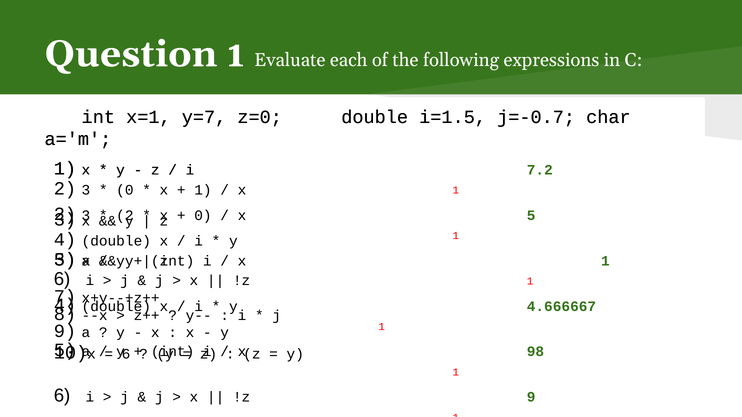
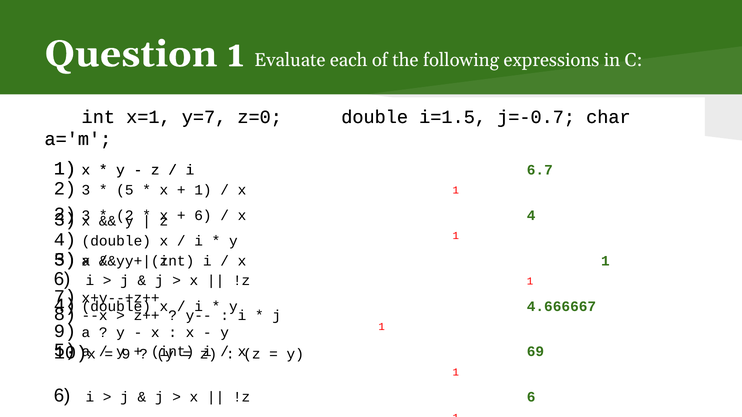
7.2: 7.2 -> 6.7 (540, 170)
0: 0 -> 5 (125, 190)
0: 0 -> 6 (203, 216)
x 5: 5 -> 4 (531, 216)
98: 98 -> 69 (535, 352)
6: 6 -> 9 (126, 354)
!z 9: 9 -> 6 (531, 398)
